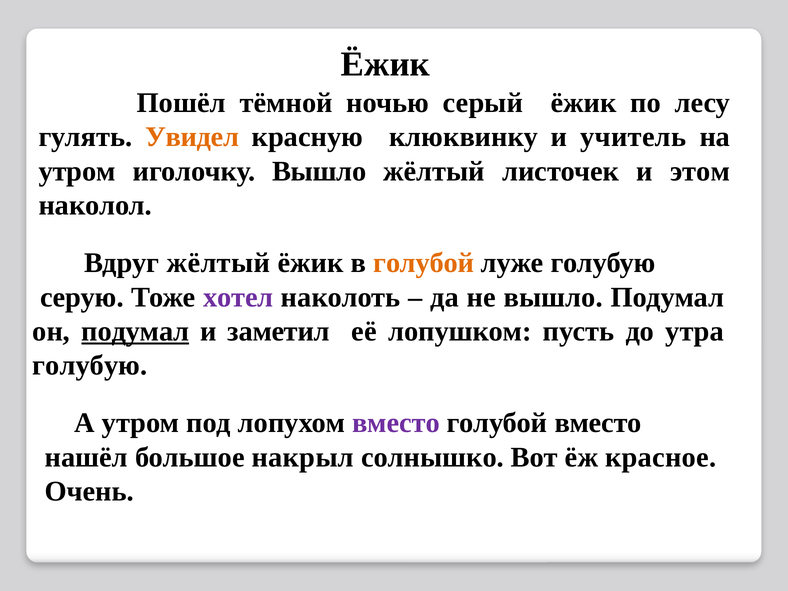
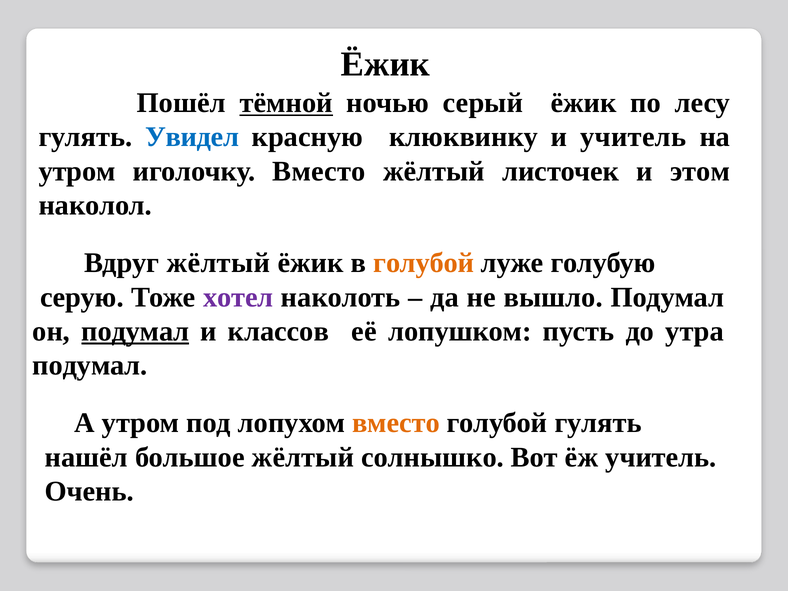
тёмной underline: none -> present (286, 103)
Увидел colour: orange -> blue (192, 137)
иголочку Вышло: Вышло -> Вместо (319, 171)
заметил: заметил -> классов (278, 331)
голубую: голубую -> подумал (90, 365)
вместо colour: purple -> orange (396, 423)
голубой вместо: вместо -> гулять (598, 423)
большое накрыл: накрыл -> жёлтый (303, 457)
ёж красное: красное -> учитель (661, 457)
